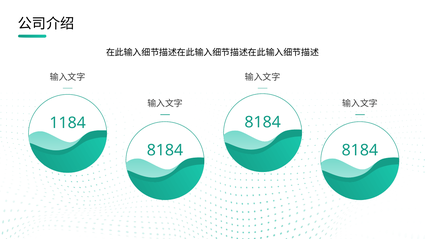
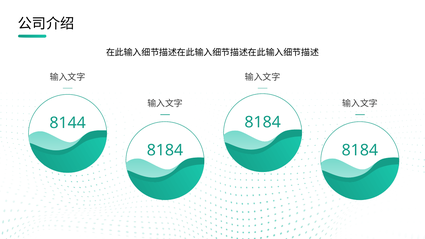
1184: 1184 -> 8144 (68, 123)
